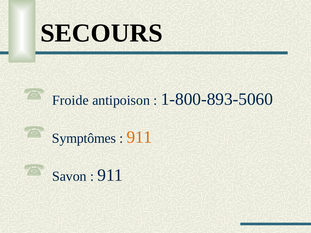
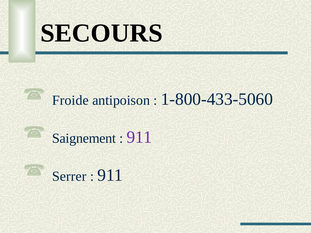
1-800-893-5060: 1-800-893-5060 -> 1-800-433-5060 (217, 99)
Symptômes: Symptômes -> Saignement (84, 138)
911 colour: orange -> purple (139, 137)
Savon: Savon -> Serrer (69, 176)
